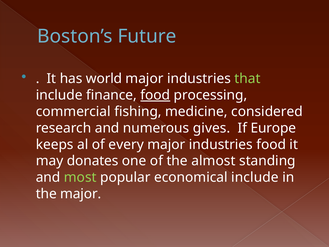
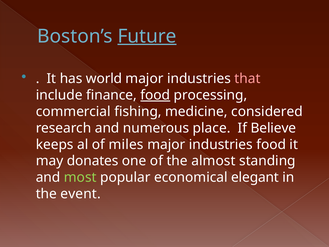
Future underline: none -> present (147, 36)
that colour: light green -> pink (247, 79)
gives: gives -> place (212, 128)
Europe: Europe -> Believe (273, 128)
every: every -> miles (126, 144)
economical include: include -> elegant (255, 177)
the major: major -> event (81, 194)
